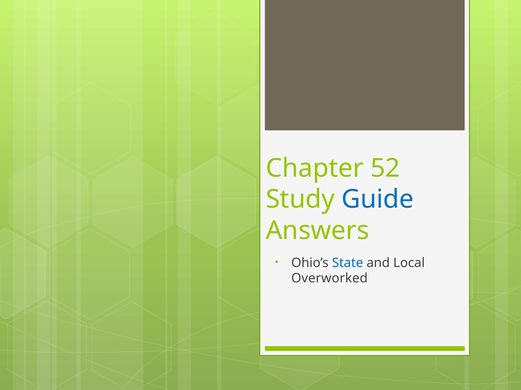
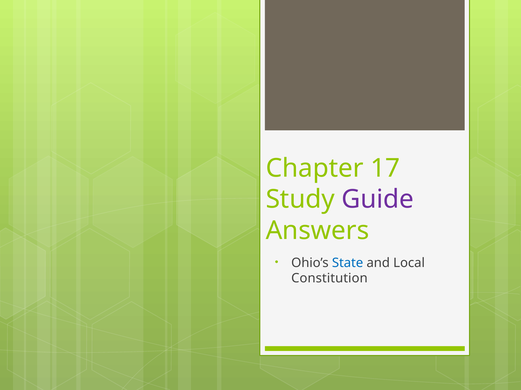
52: 52 -> 17 (385, 169)
Guide colour: blue -> purple (378, 200)
Overworked: Overworked -> Constitution (329, 279)
